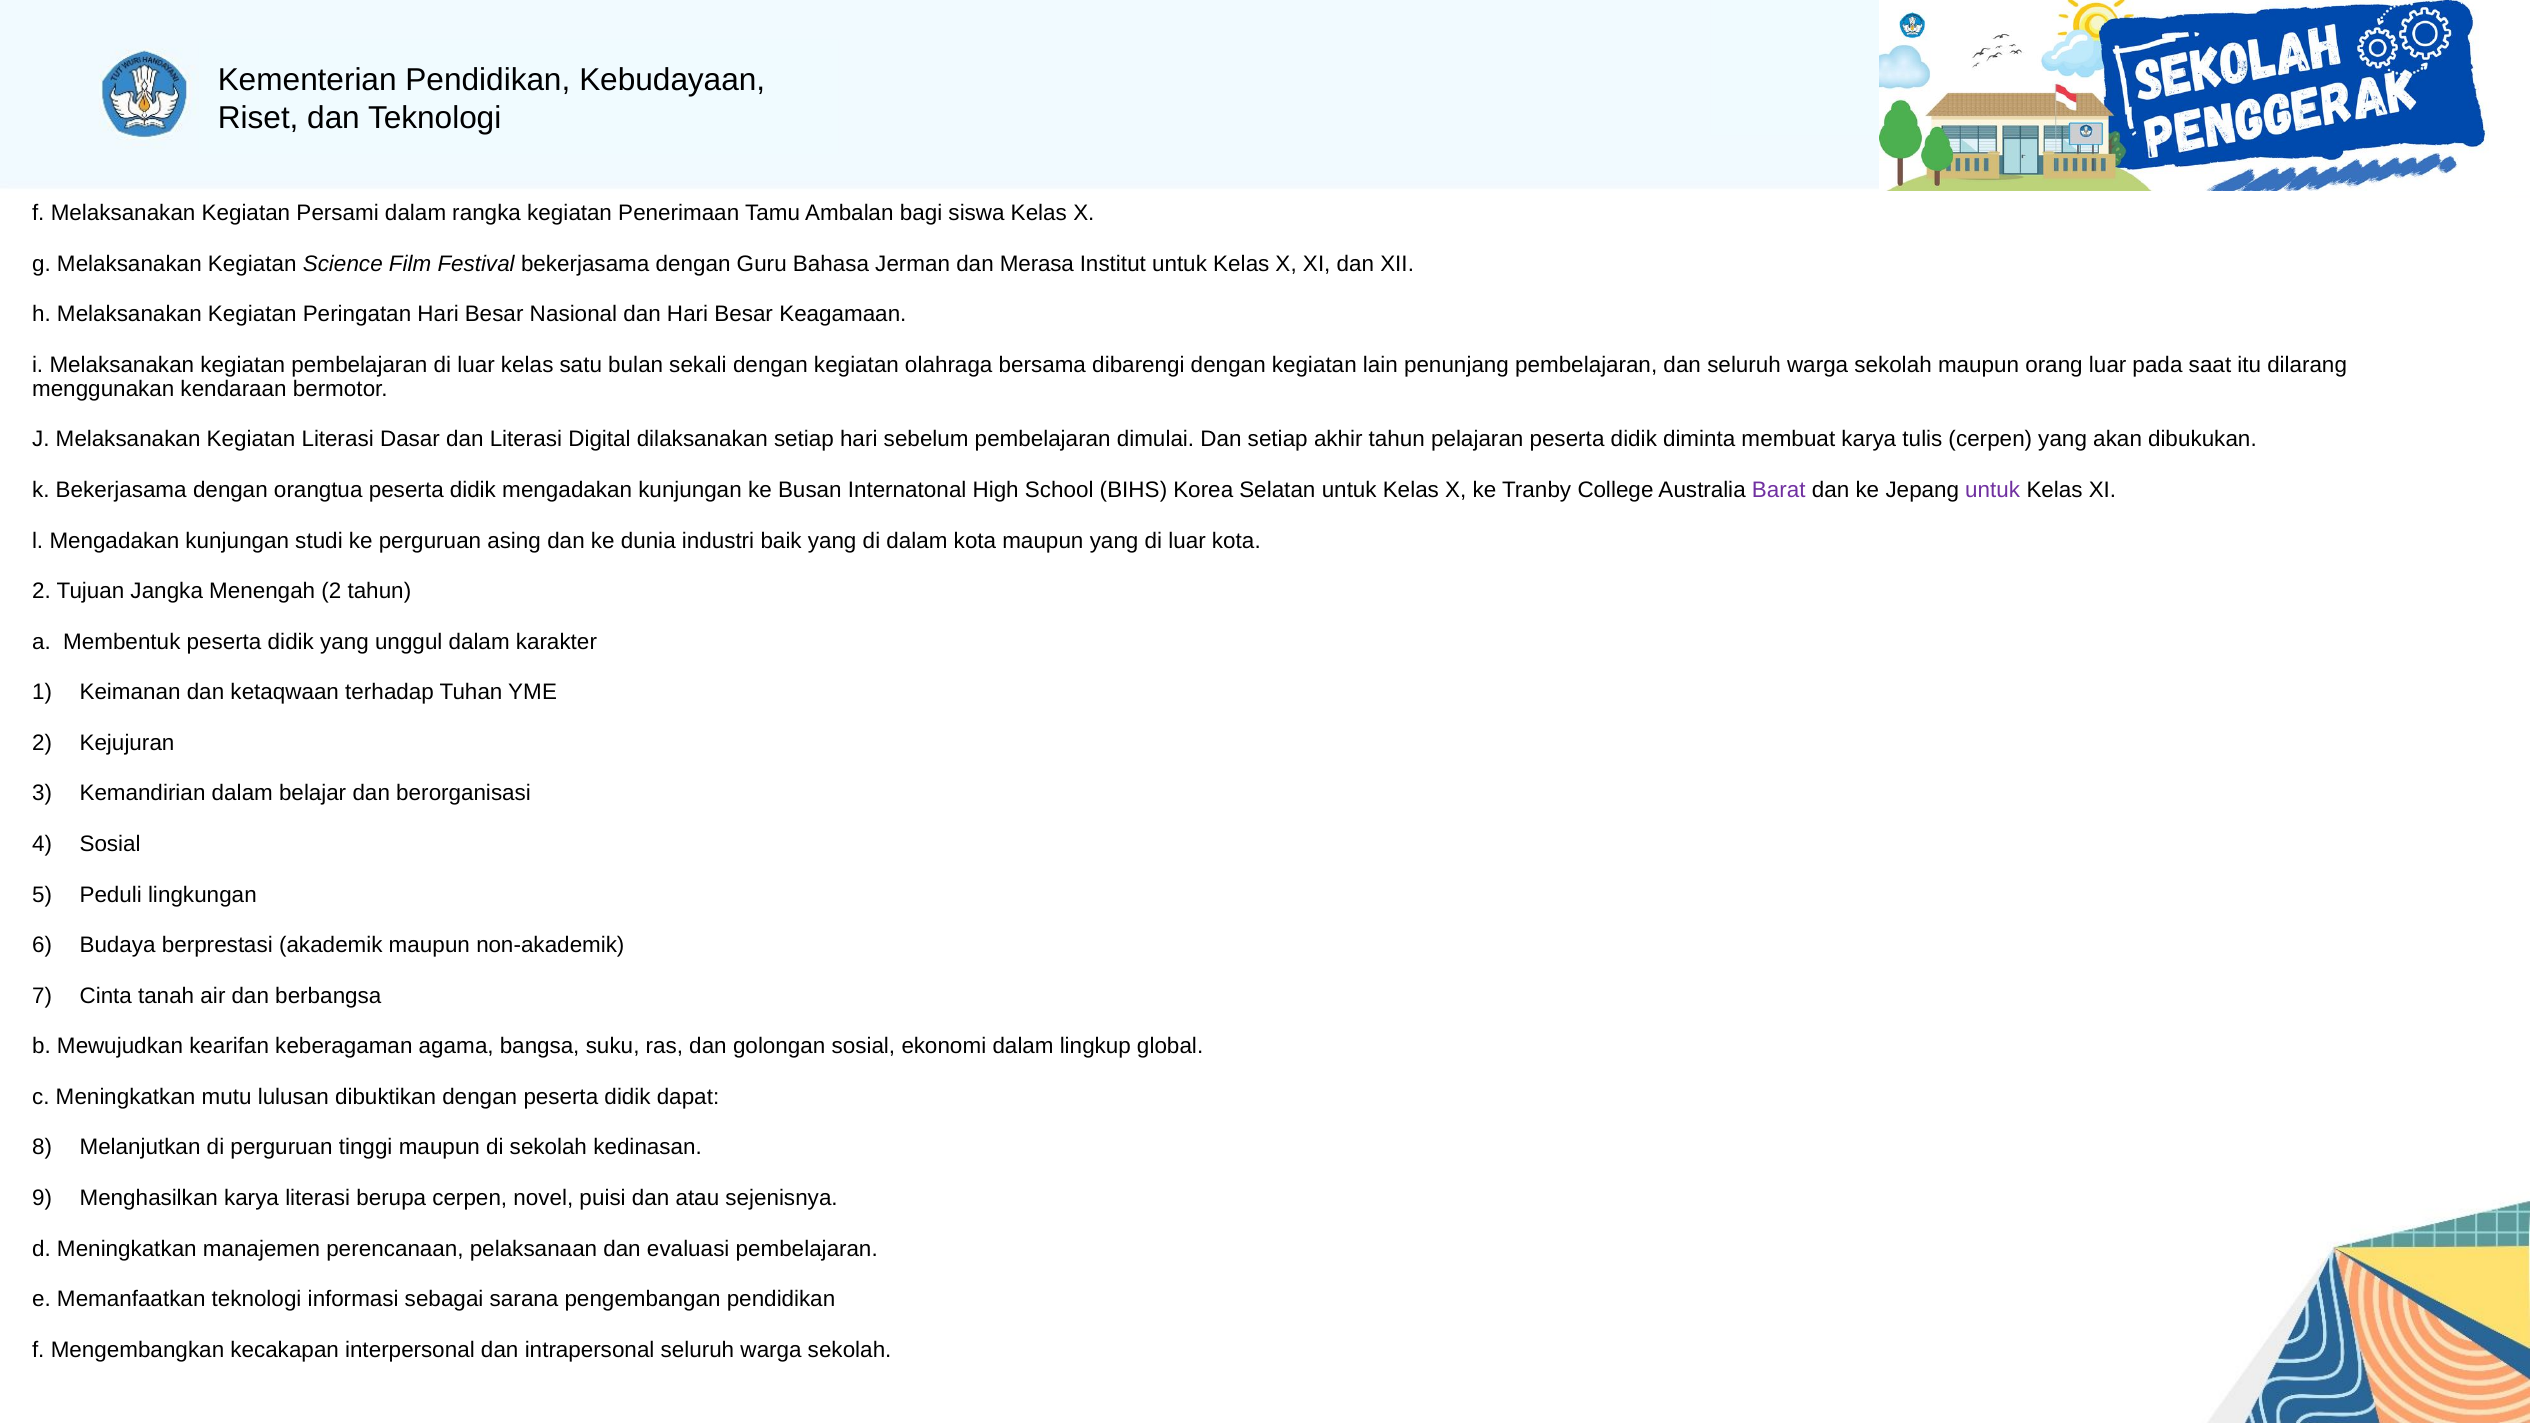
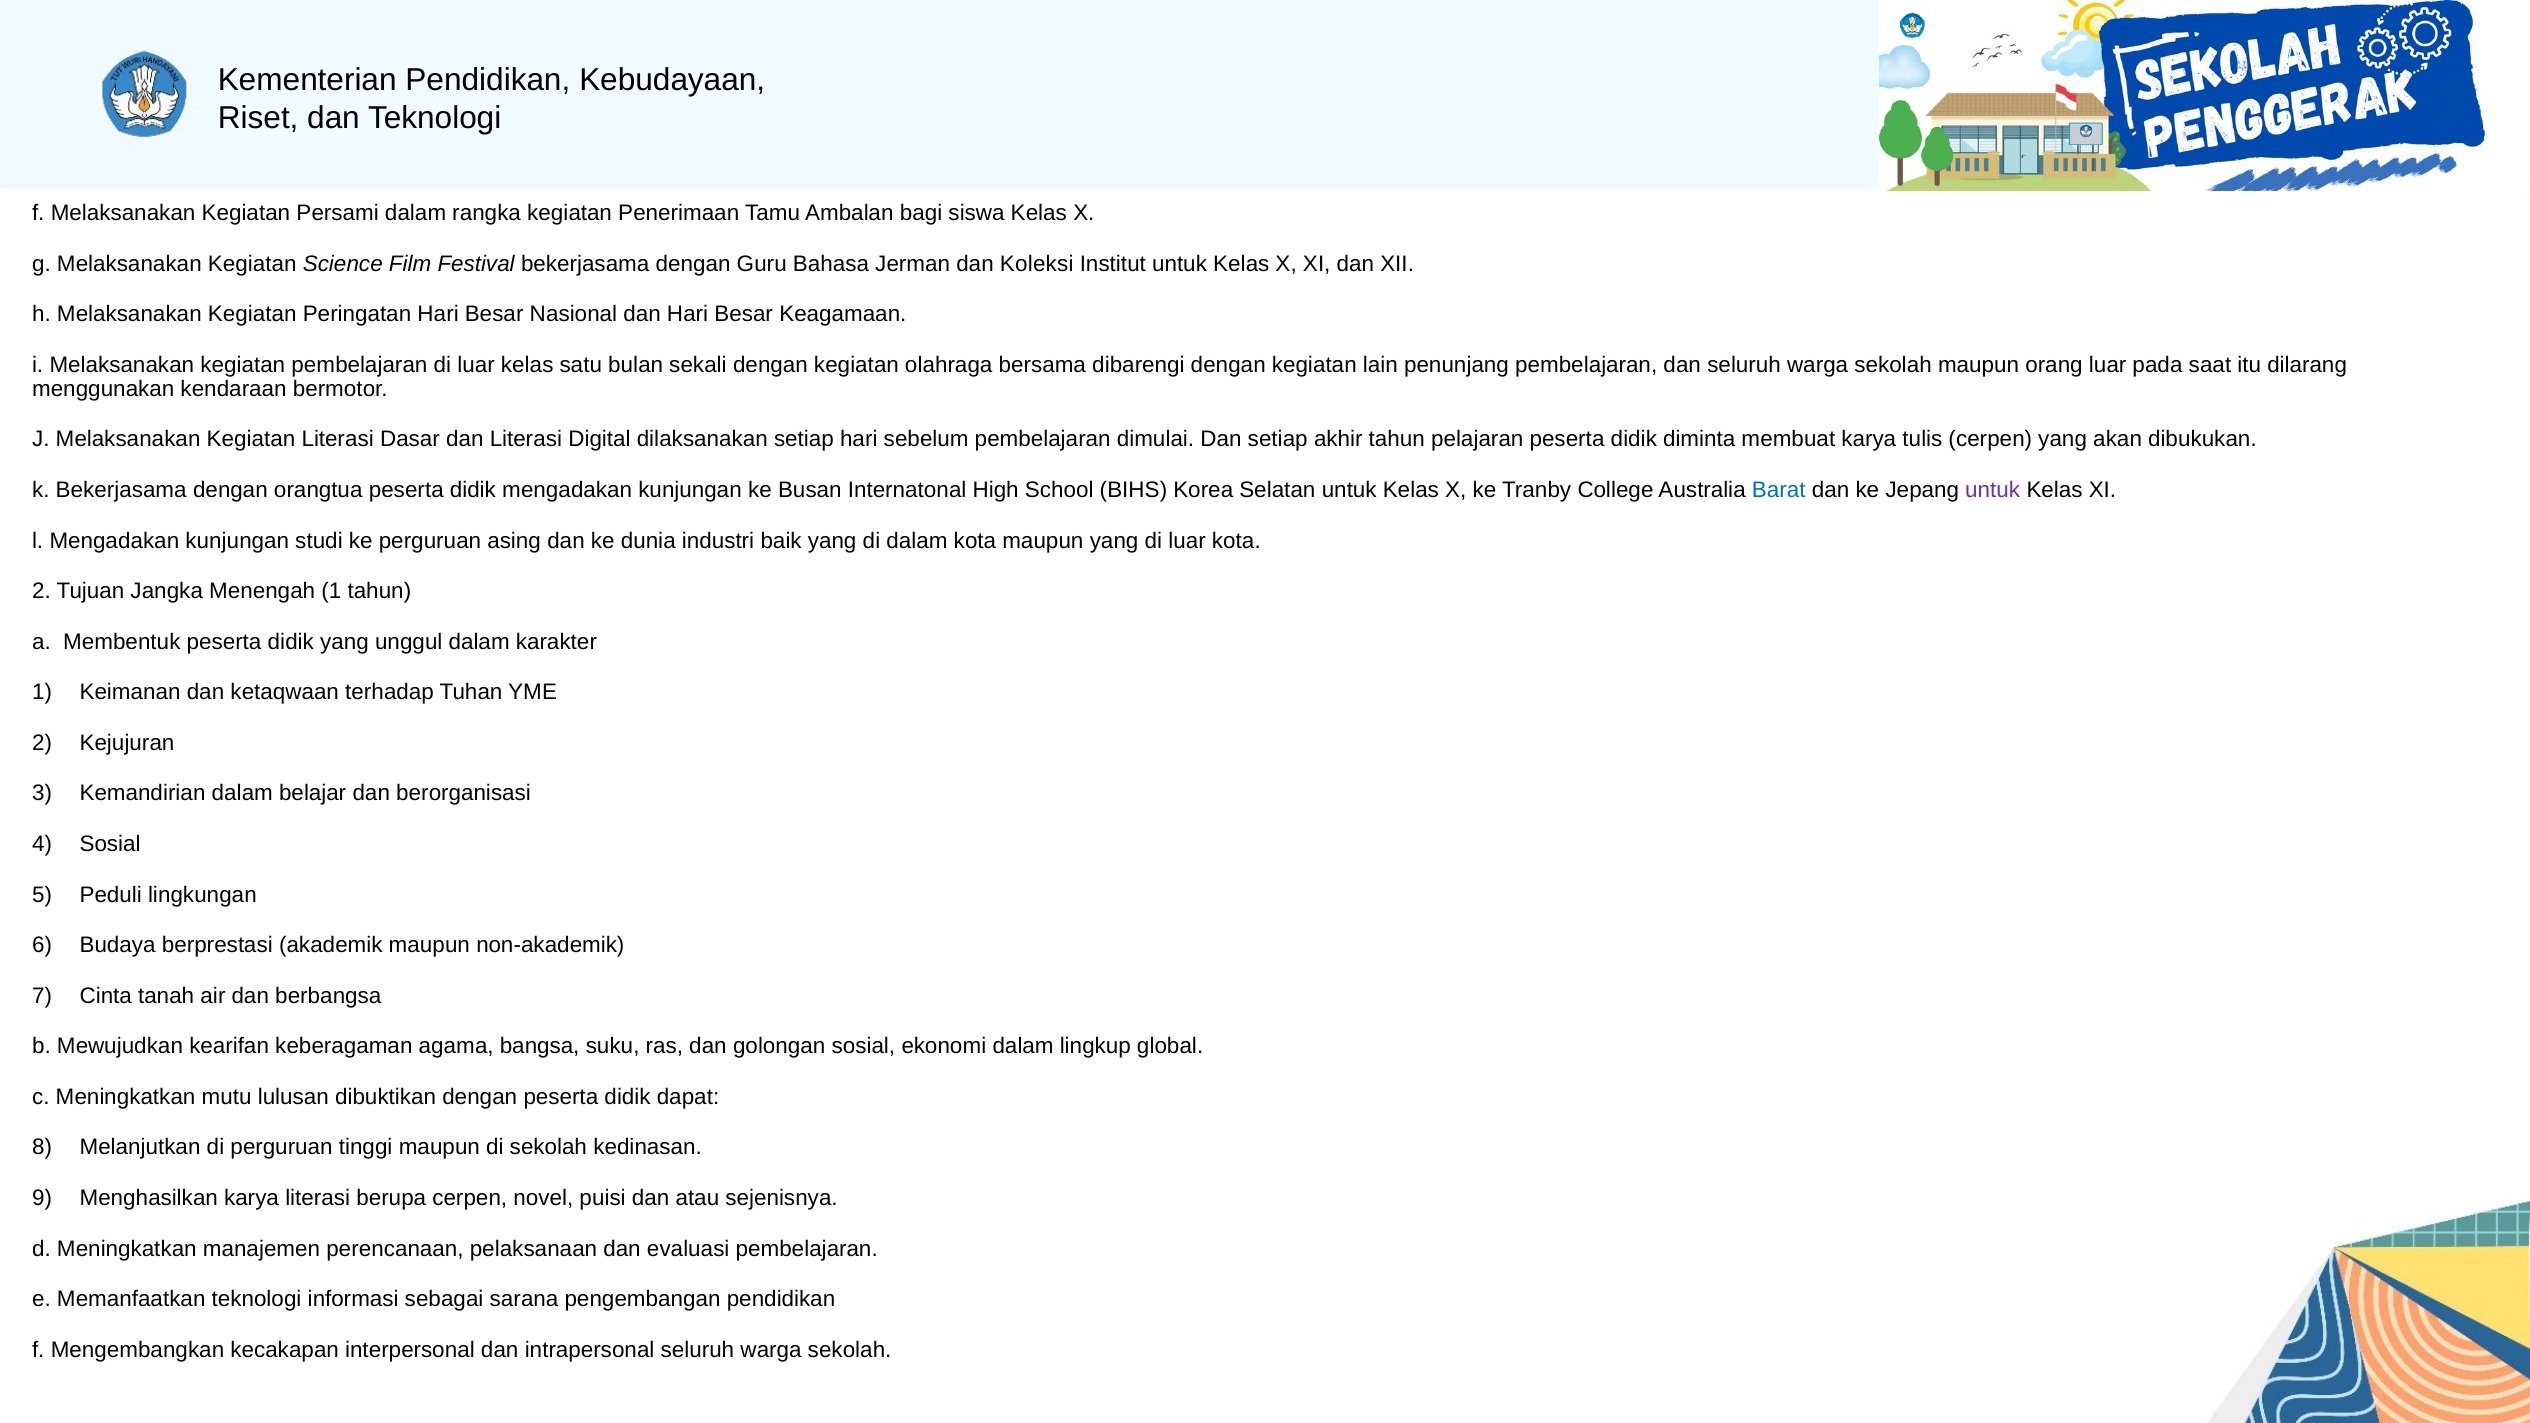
Merasa: Merasa -> Koleksi (1037, 264)
Barat colour: purple -> blue (1779, 490)
Menengah 2: 2 -> 1 (331, 591)
